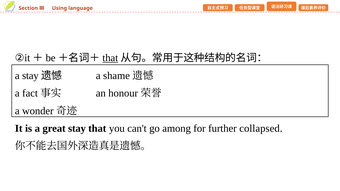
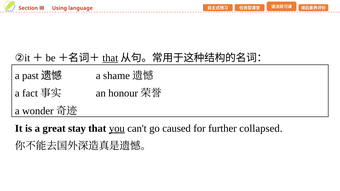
a stay: stay -> past (30, 76)
you underline: none -> present (117, 129)
among: among -> caused (177, 129)
